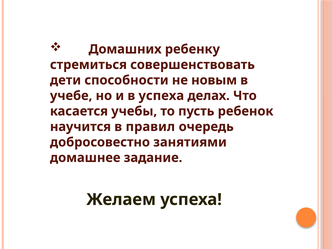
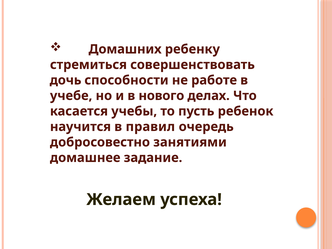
дети: дети -> дочь (66, 80)
новым: новым -> работе (214, 80)
в успеха: успеха -> нового (161, 96)
